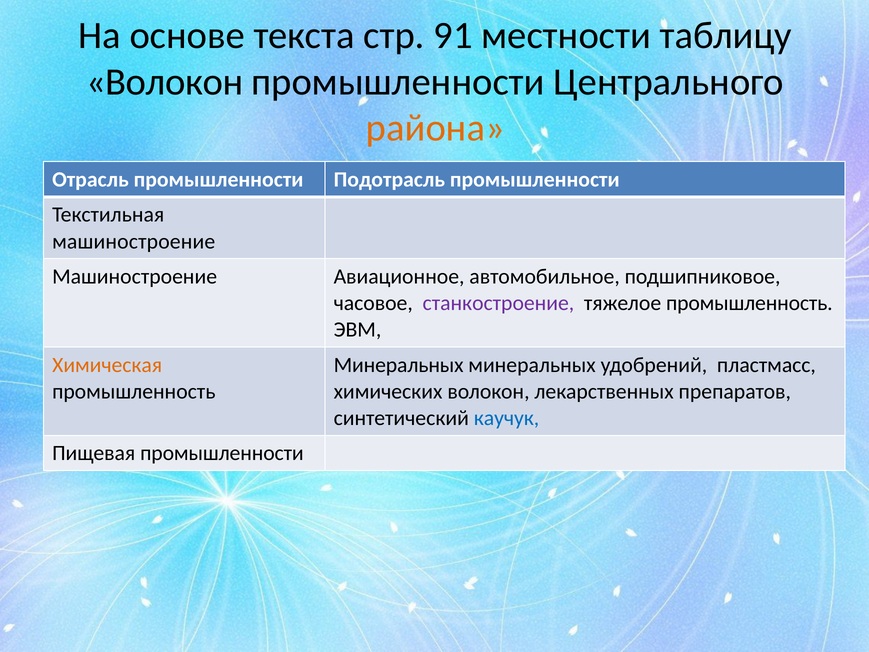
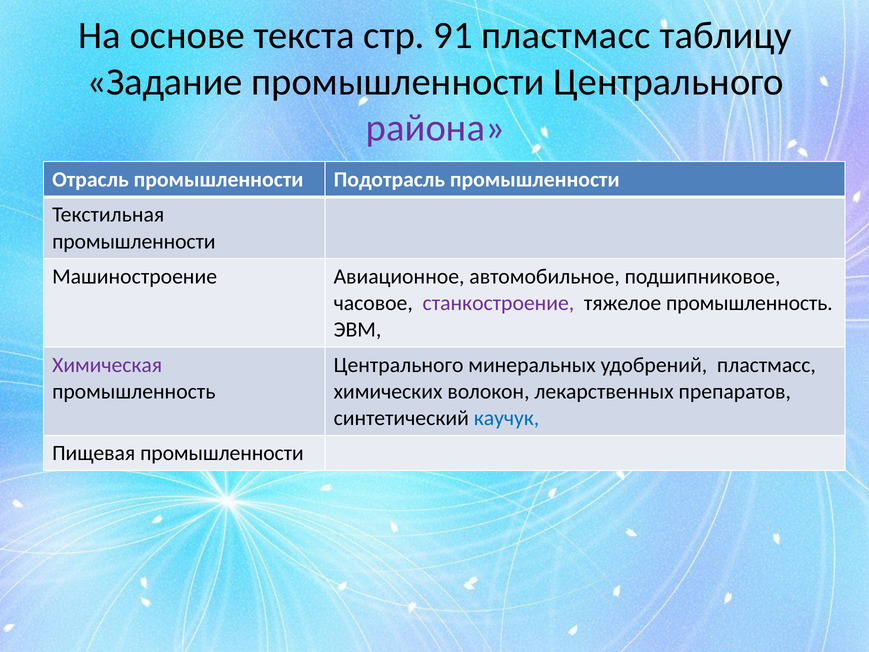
91 местности: местности -> пластмасс (566, 35)
Волокон: Волокон -> Задание (165, 82)
района colour: orange -> purple (435, 128)
машиностроение: машиностроение -> промышленности (134, 241)
Химическая colour: orange -> purple (107, 365)
Минеральных: Минеральных -> Центрального (399, 365)
